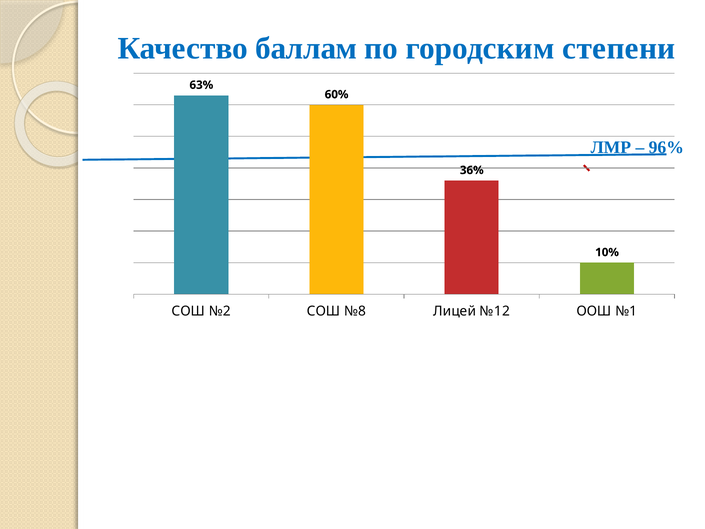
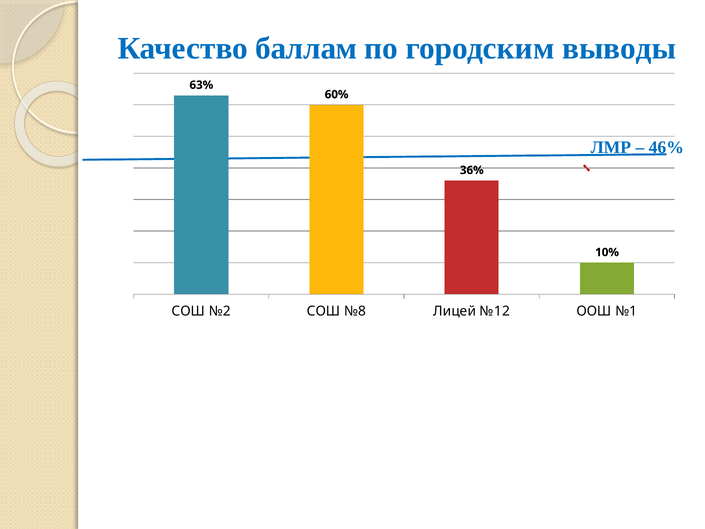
степени: степени -> выводы (619, 49)
96%: 96% -> 46% (666, 147)
